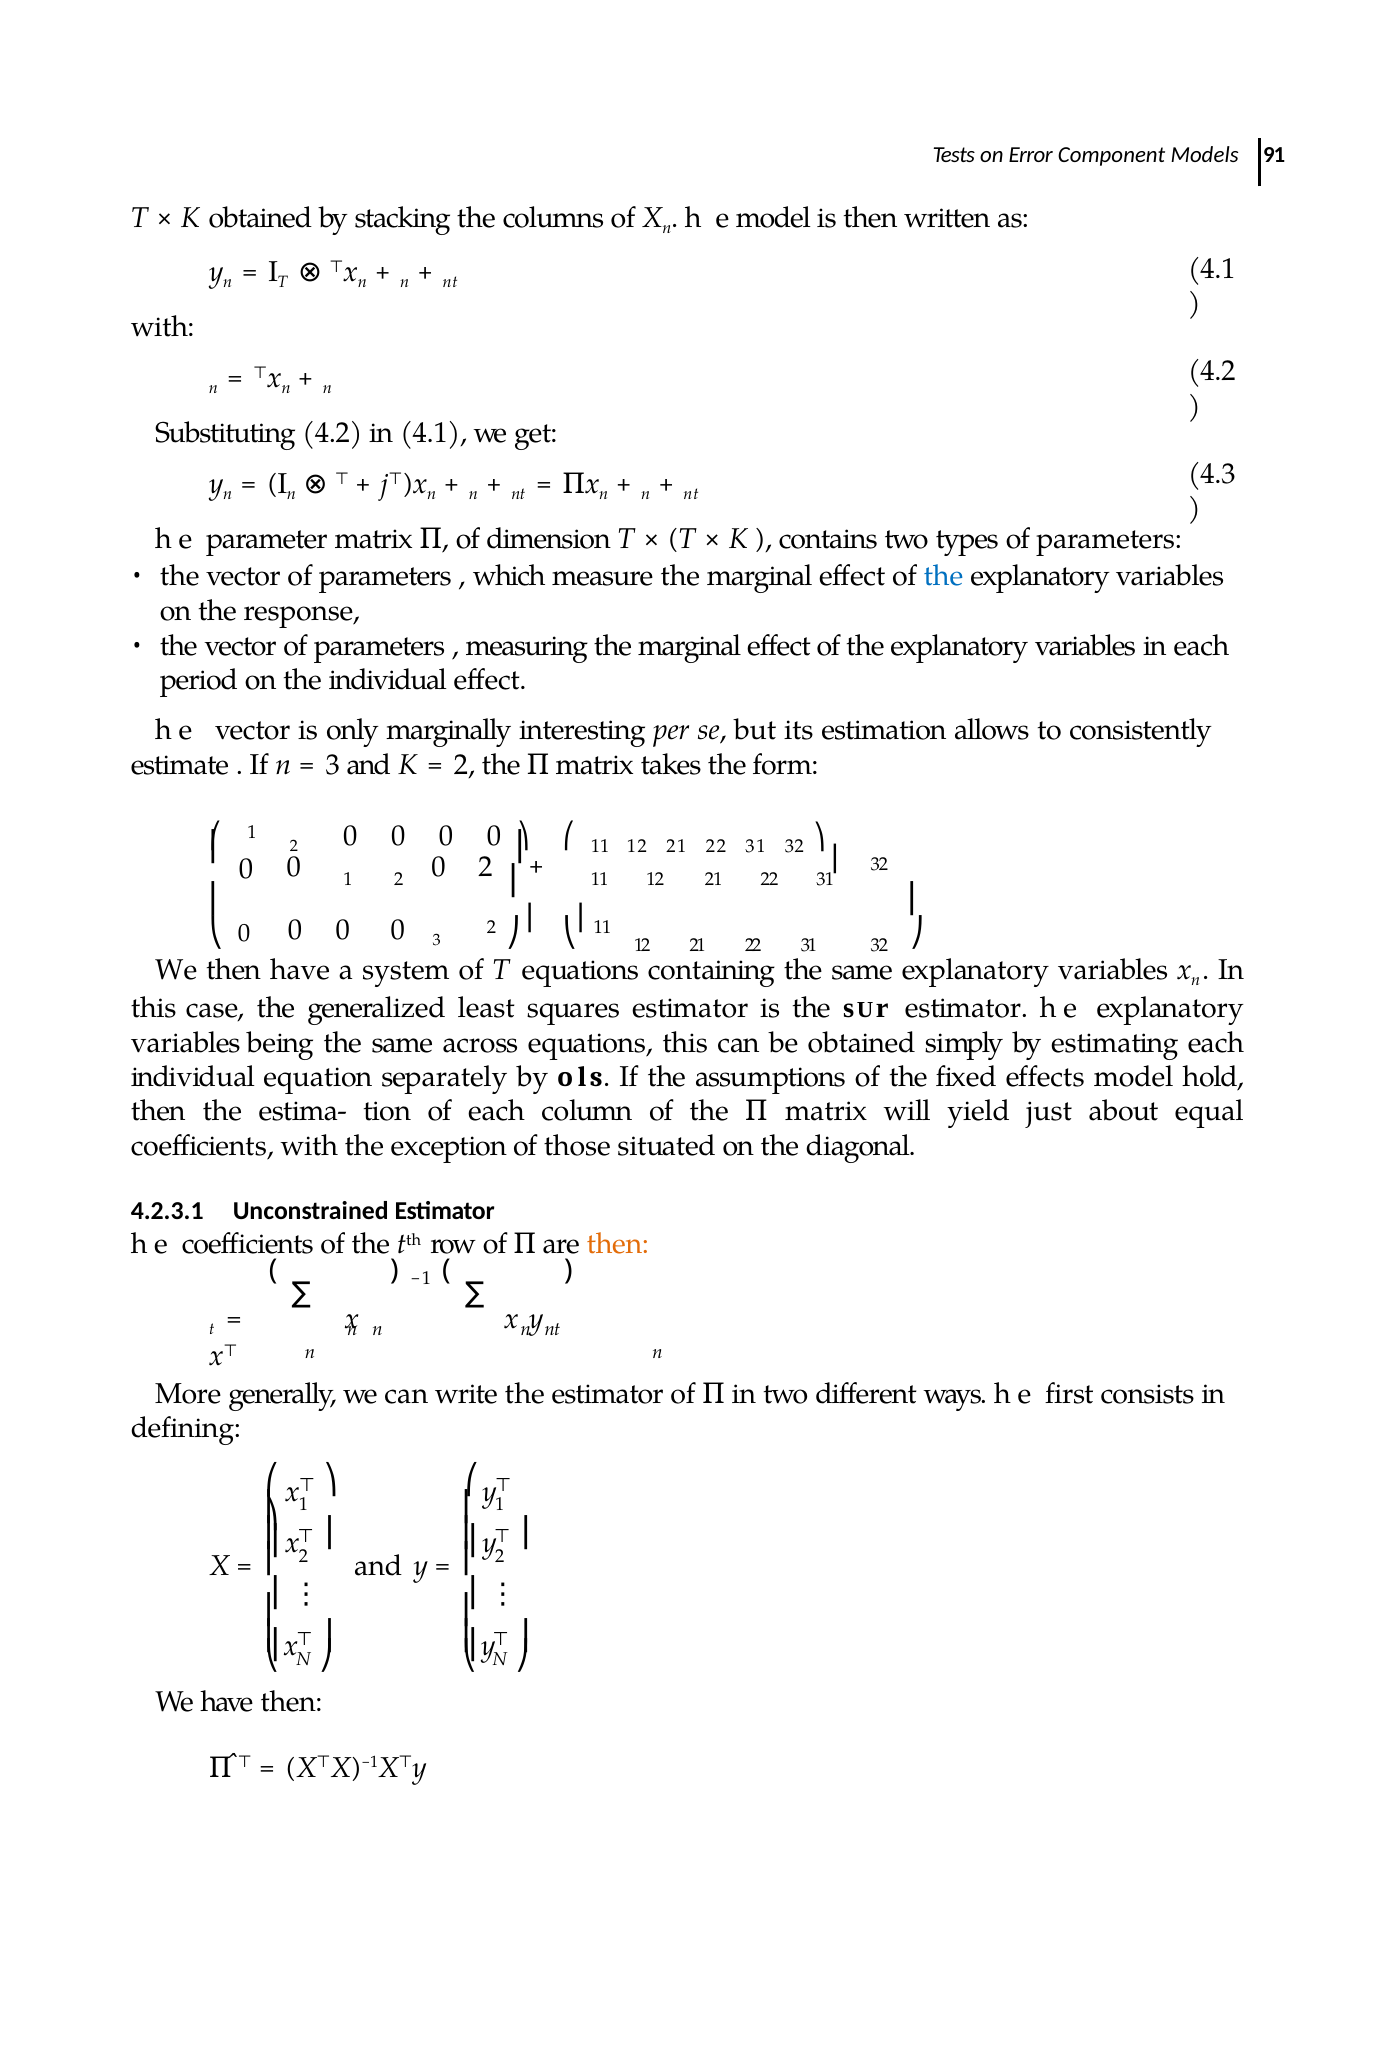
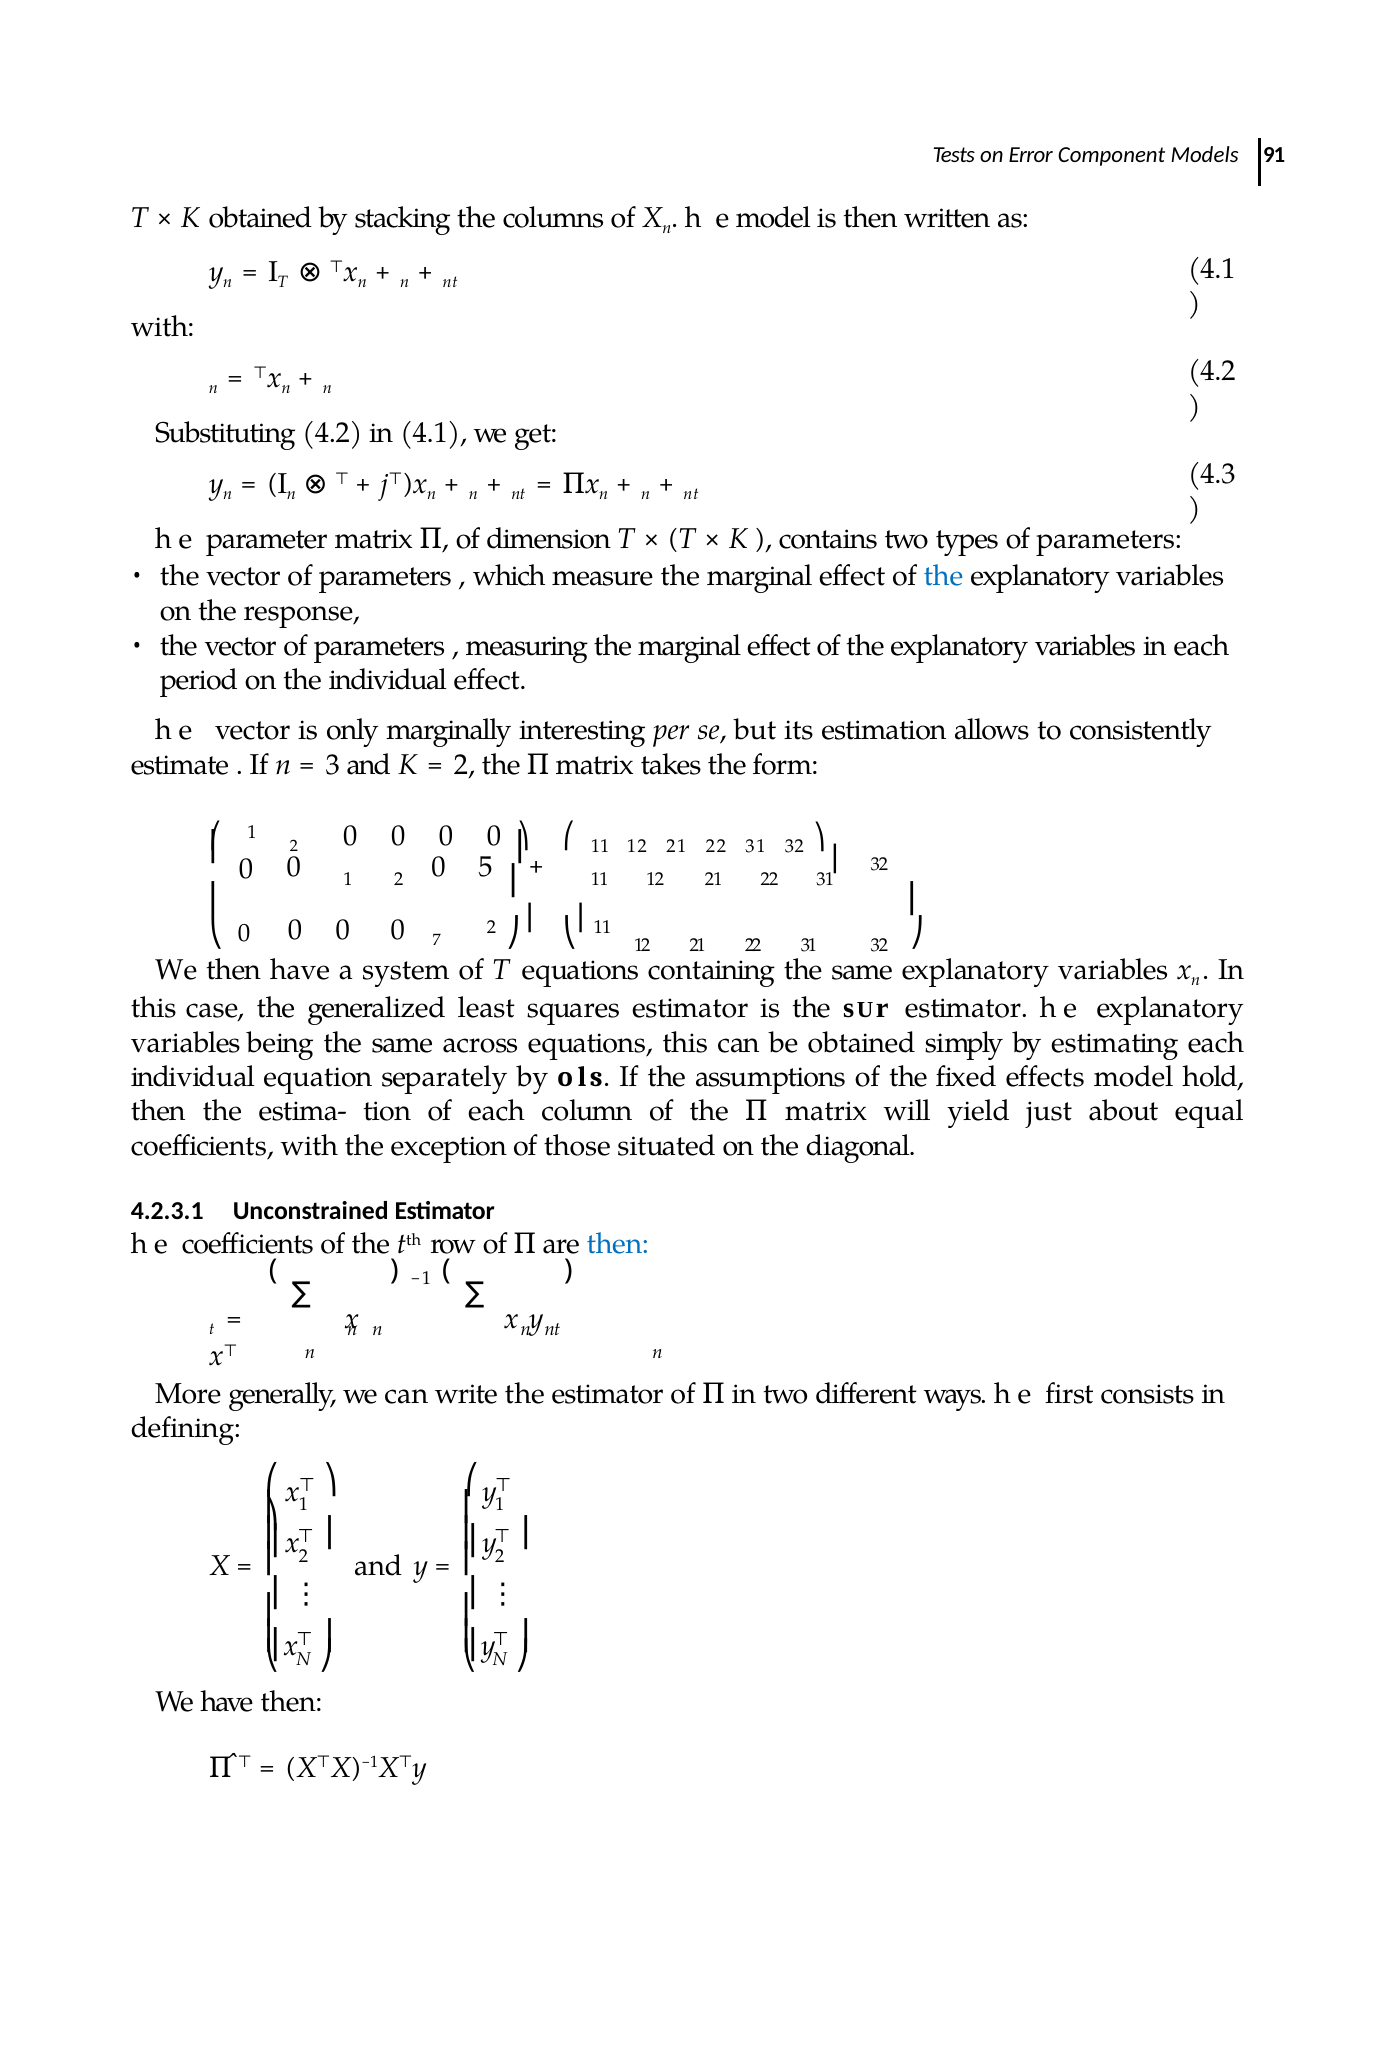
0 2: 2 -> 5 (485, 868)
0 3: 3 -> 7 (437, 941)
then colour: orange -> blue (618, 1244)
